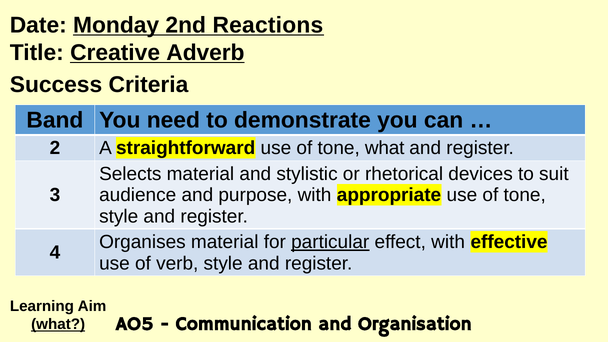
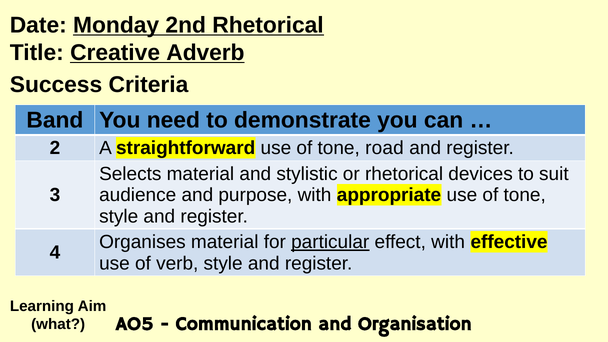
2nd Reactions: Reactions -> Rhetorical (268, 25)
tone what: what -> road (385, 148)
what underline: present -> none (58, 324)
